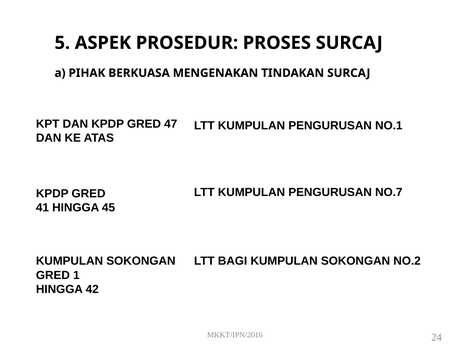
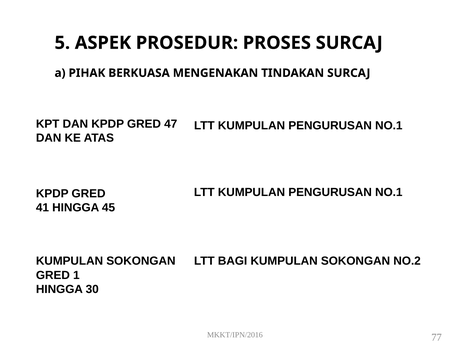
NO.7: NO.7 -> NO.1 (389, 192)
42: 42 -> 30 (92, 289)
24: 24 -> 77 (437, 337)
